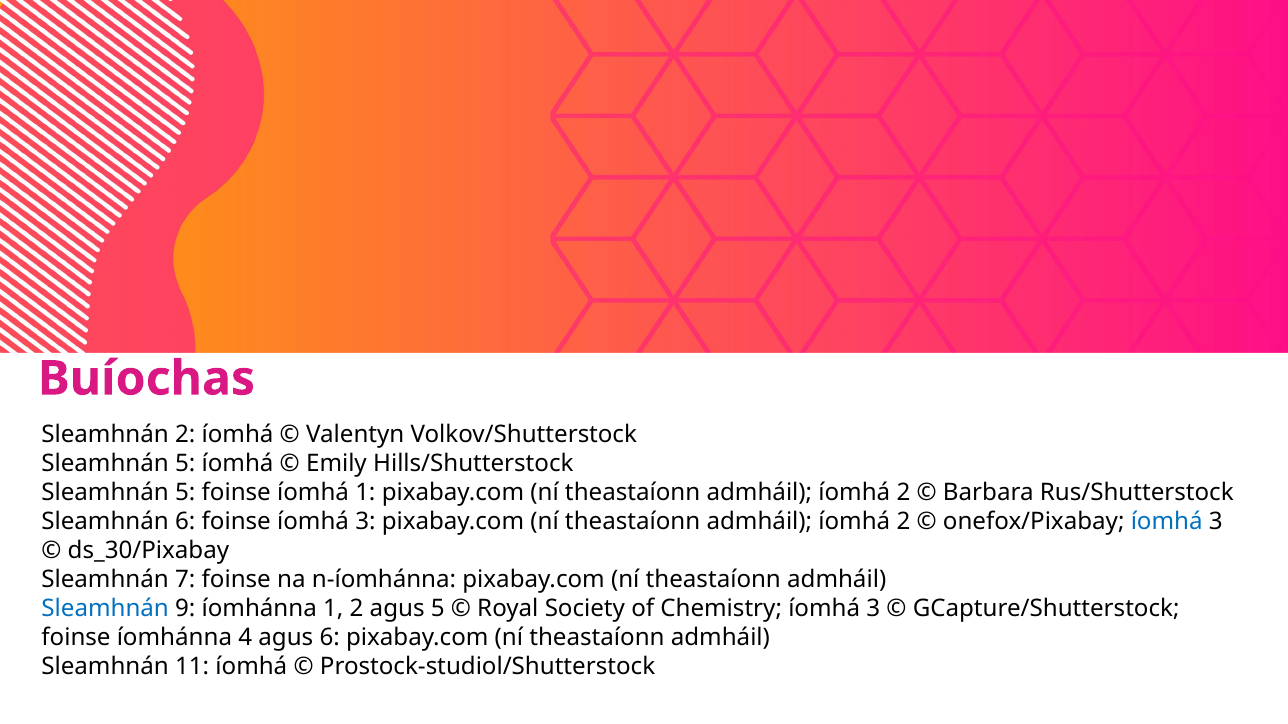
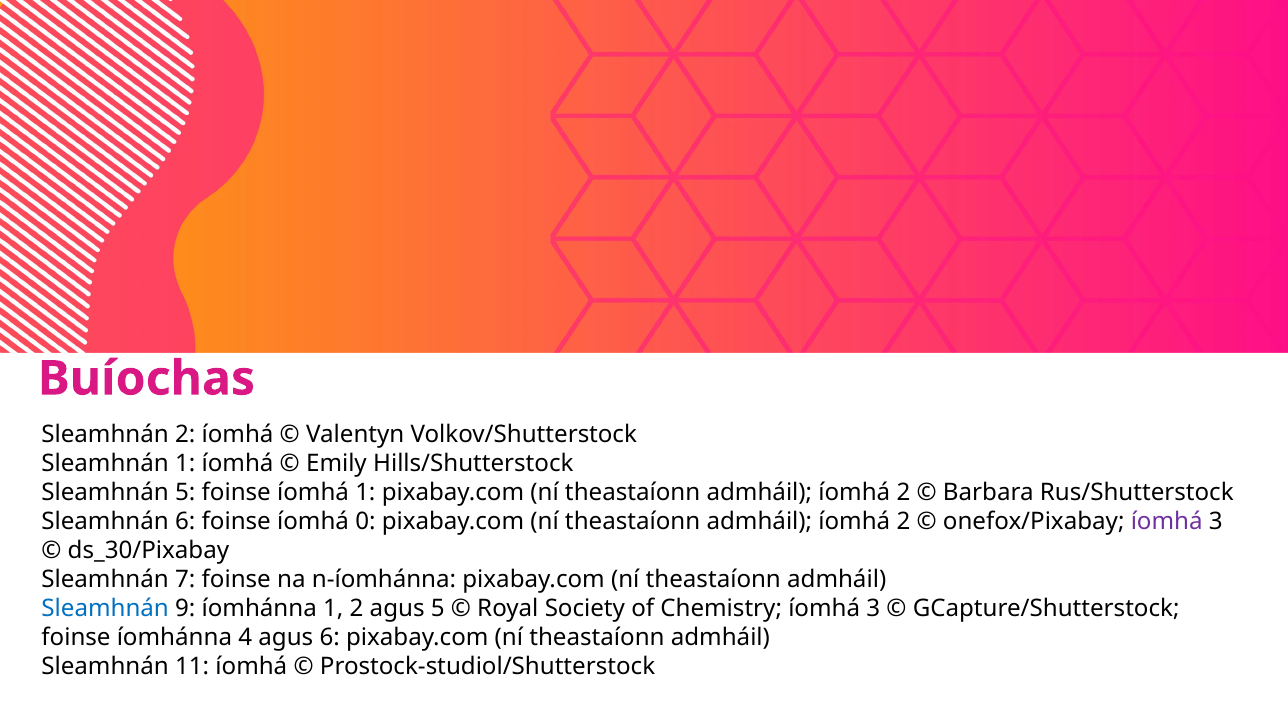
5: 5 -> 1 (185, 464)
foinse íomhá 3: 3 -> 0 (365, 522)
íomhá colour: blue -> purple (1167, 522)
